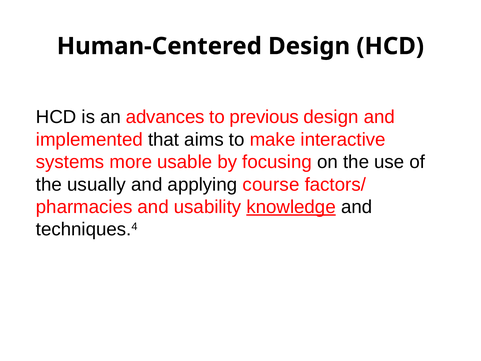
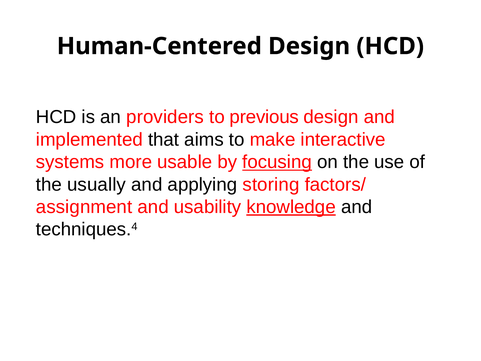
advances: advances -> providers (165, 117)
focusing underline: none -> present (277, 162)
course: course -> storing (271, 184)
pharmacies: pharmacies -> assignment (84, 207)
